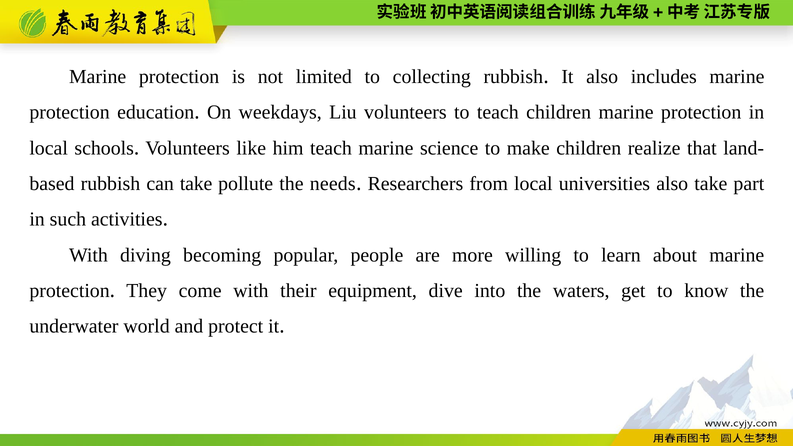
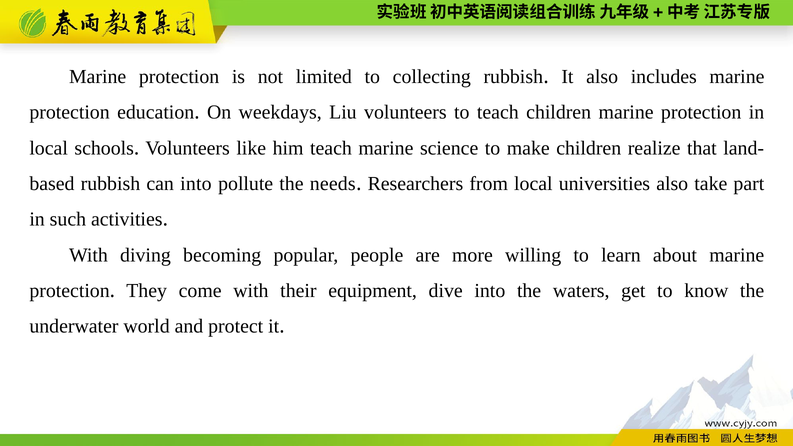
can take: take -> into (196, 184)
